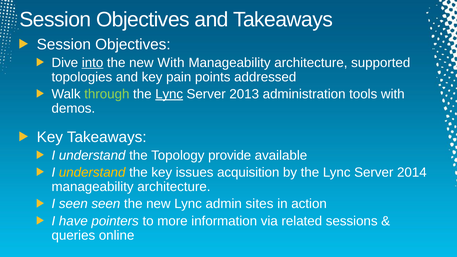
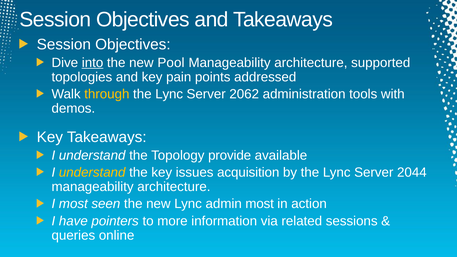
new With: With -> Pool (171, 63)
through colour: light green -> yellow (107, 94)
Lync underline: present -> none (169, 94)
2013: 2013 -> 2062 (244, 94)
2014: 2014 -> 2044 (412, 173)
I seen: seen -> most (73, 204)
admin sites: sites -> most (260, 204)
